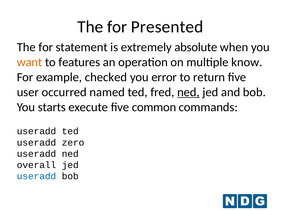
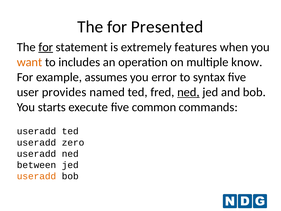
for underline: none -> present (46, 47)
absolute: absolute -> features (196, 47)
features: features -> includes (79, 62)
checked: checked -> assumes (106, 77)
return: return -> syntax (209, 77)
occurred: occurred -> provides (64, 92)
overall: overall -> between (36, 165)
useradd colour: blue -> orange (36, 176)
